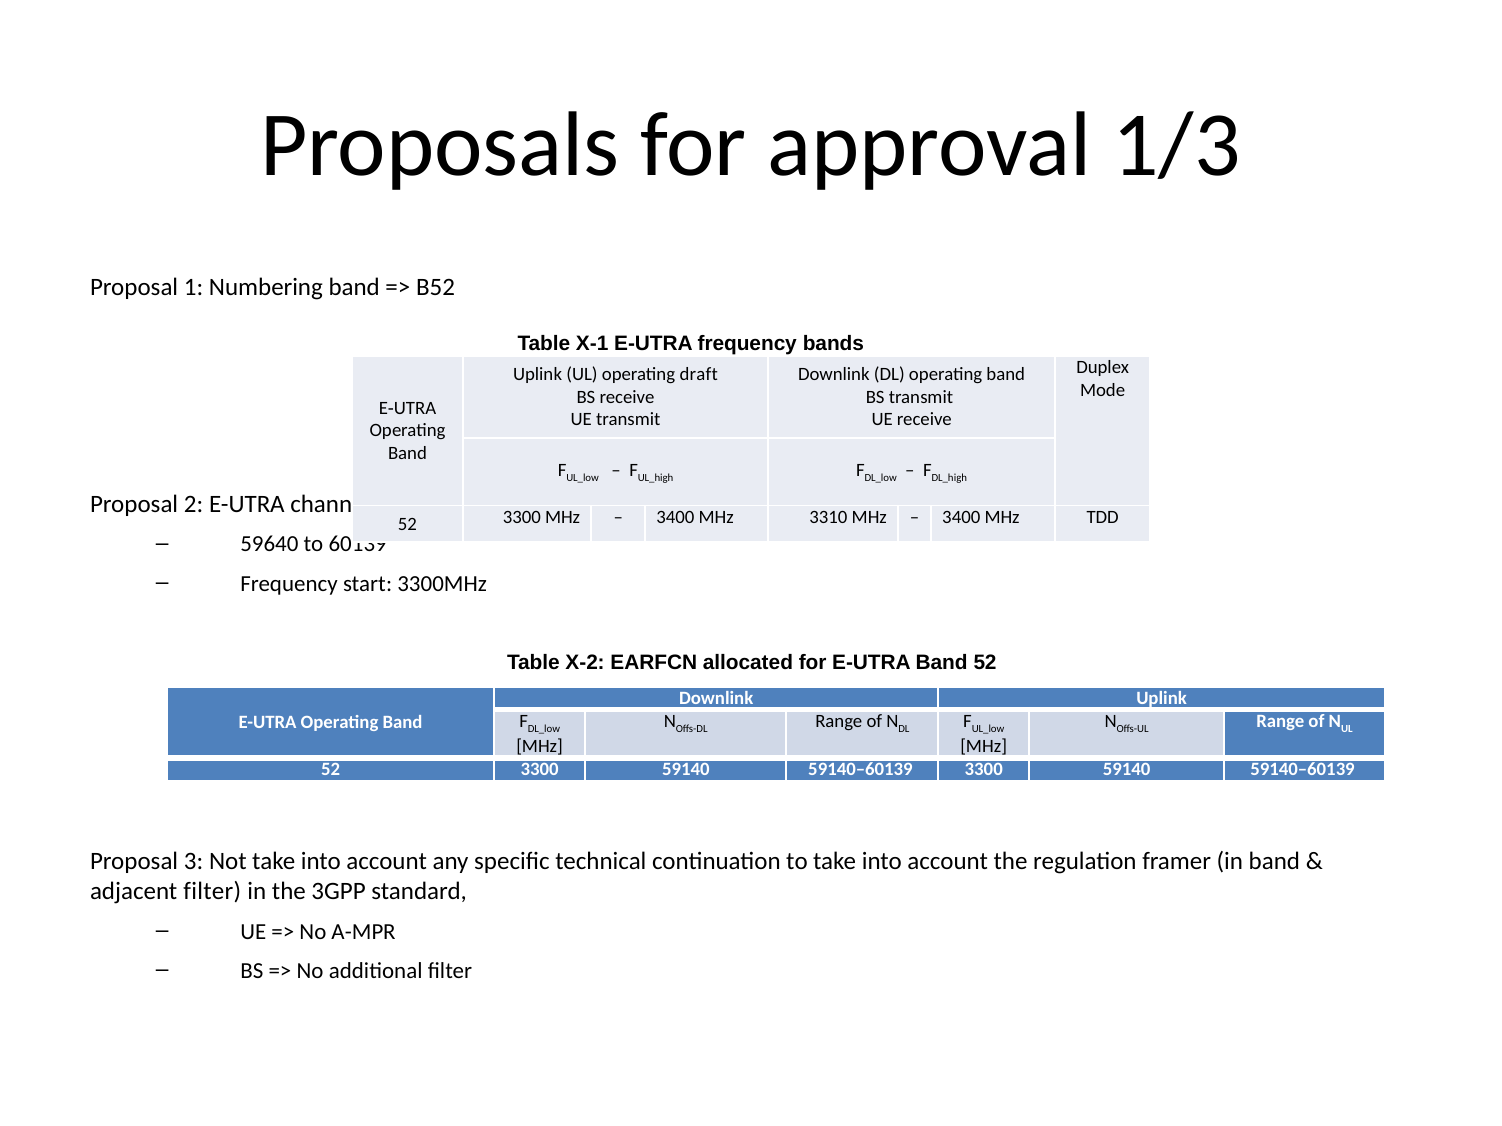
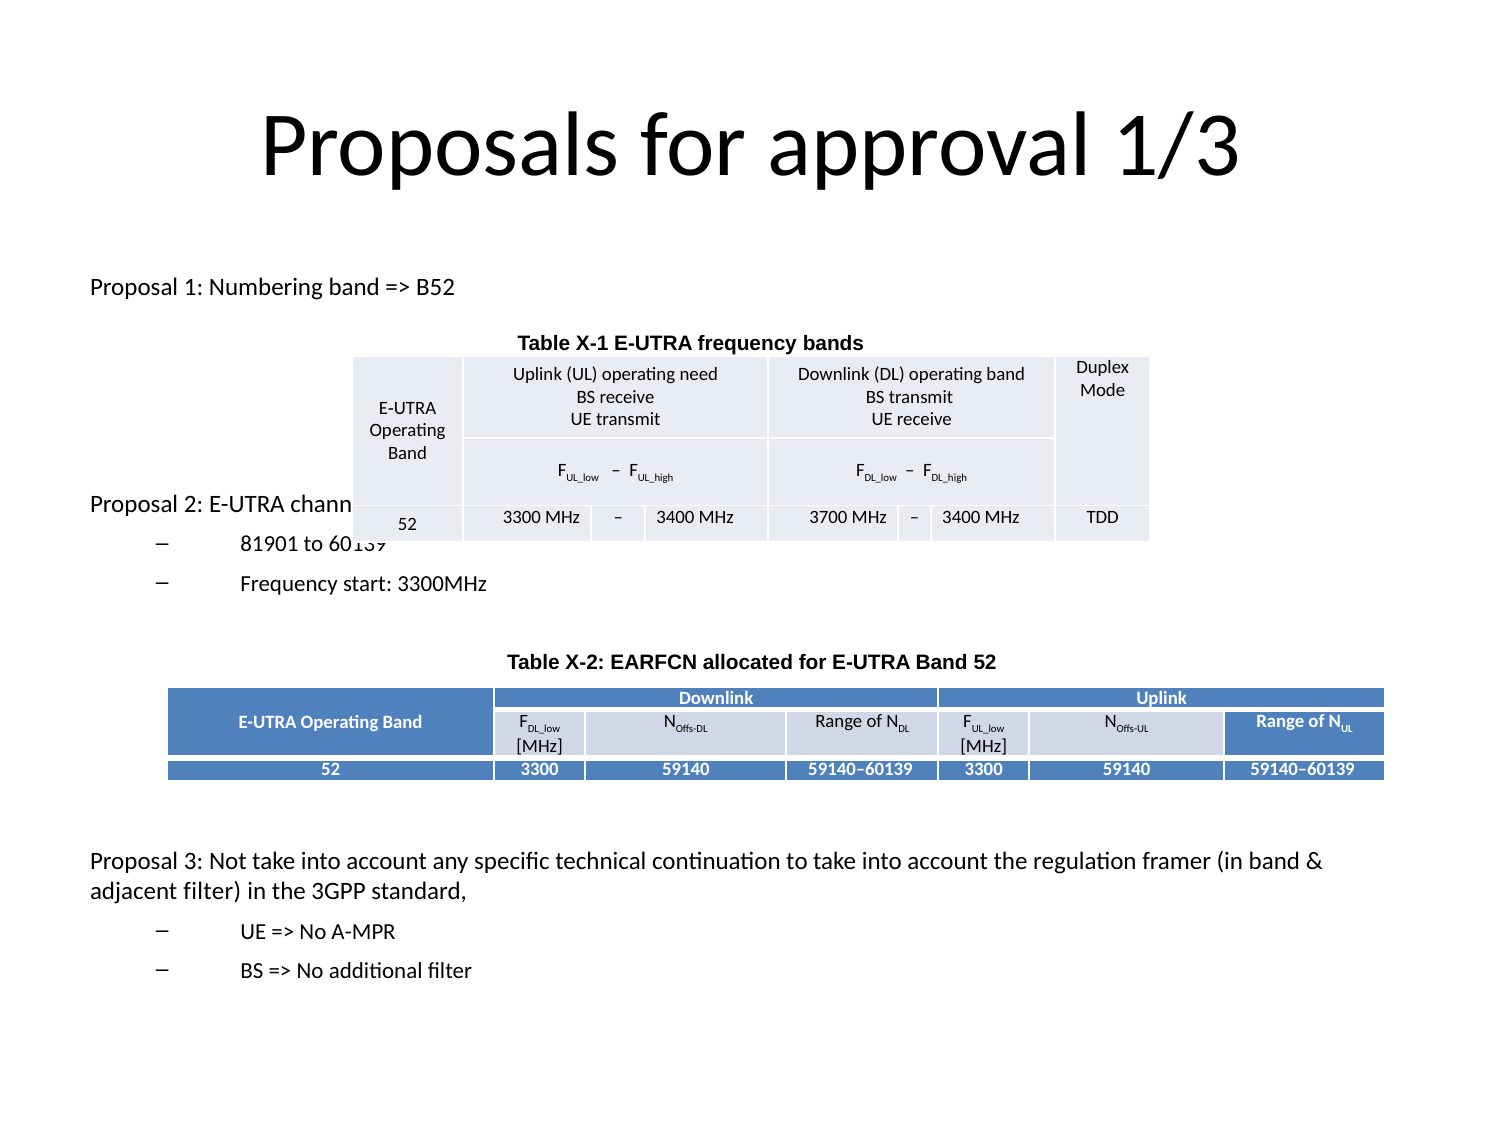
draft: draft -> need (699, 374)
3310: 3310 -> 3700 (828, 517)
59640: 59640 -> 81901 (269, 545)
